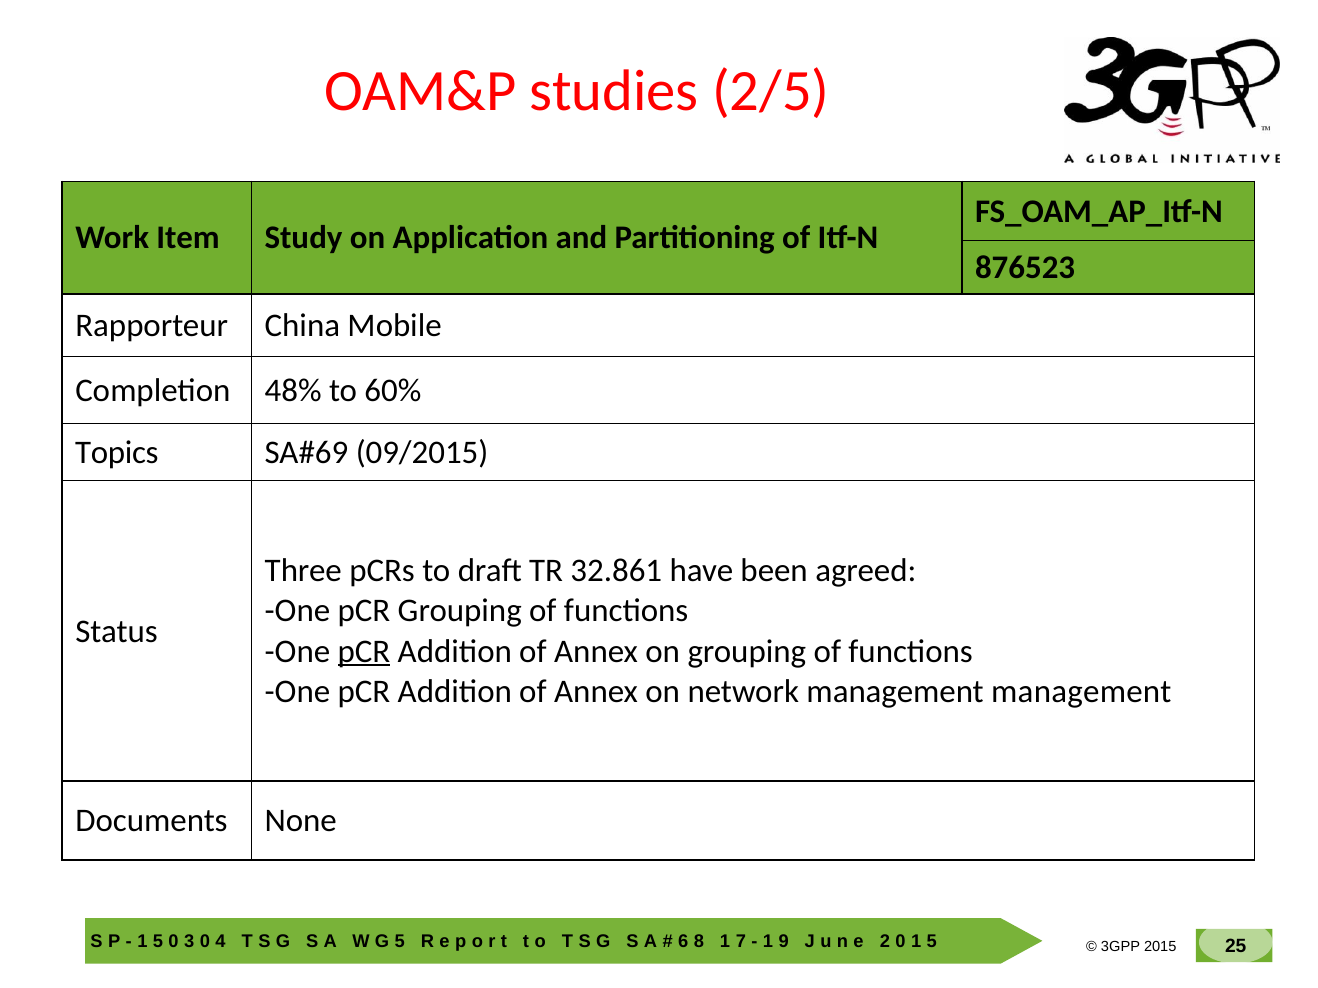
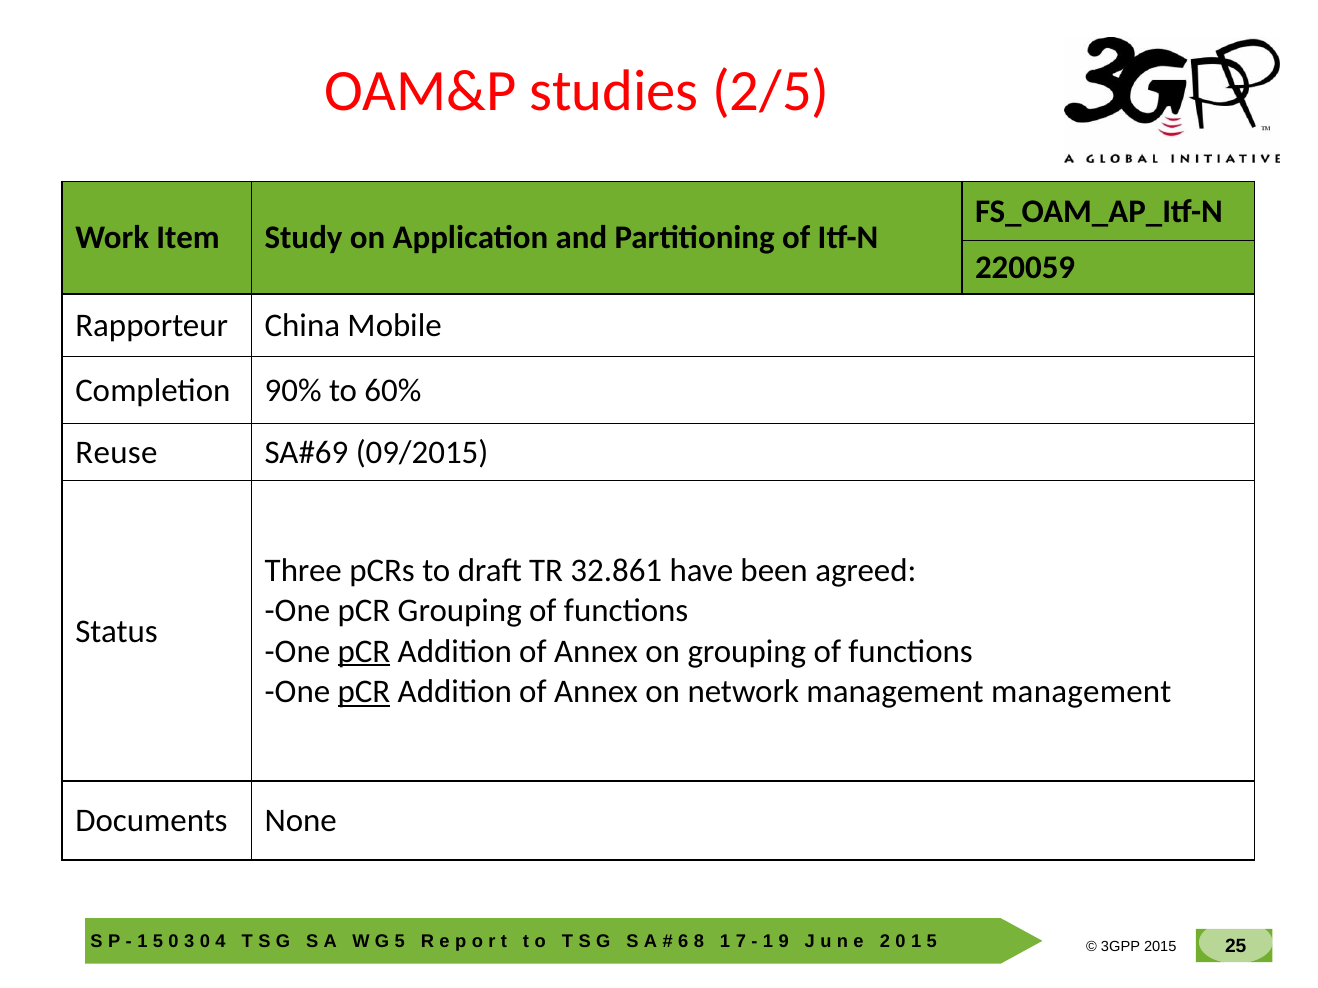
876523: 876523 -> 220059 (1025, 268)
48%: 48% -> 90% (293, 391)
Topics: Topics -> Reuse (117, 453)
pCR underline: none -> present (364, 692)
